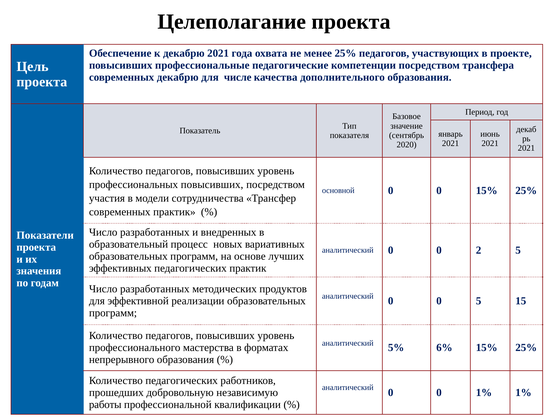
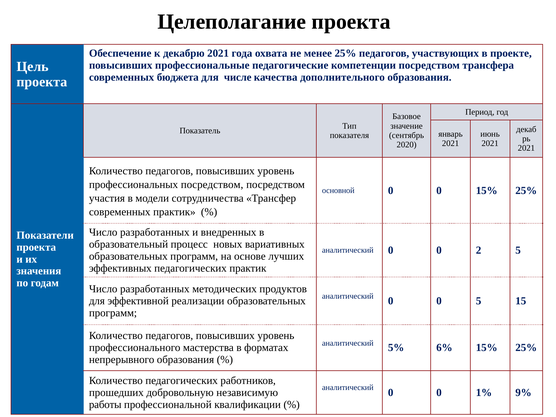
современных декабрю: декабрю -> бюджета (178, 77)
профессиональных повысивших: повысивших -> посредством (212, 185)
1% 1%: 1% -> 9% (524, 393)
